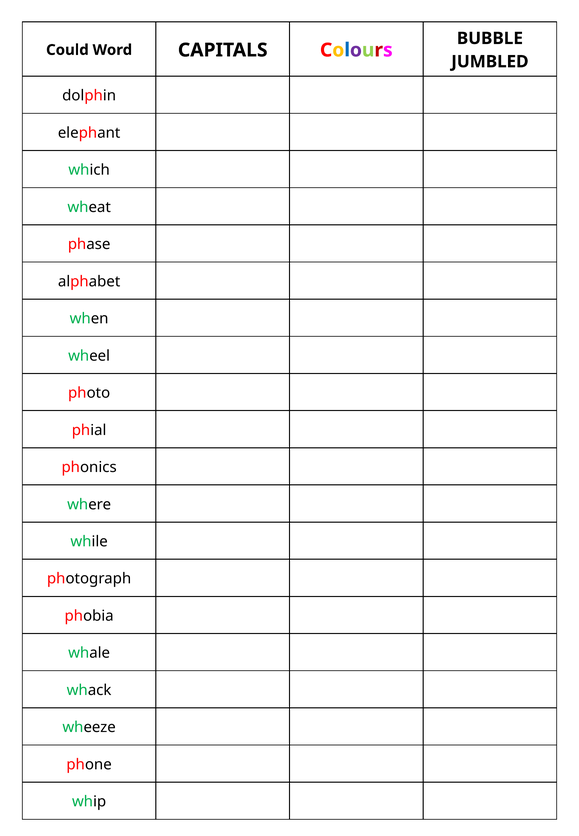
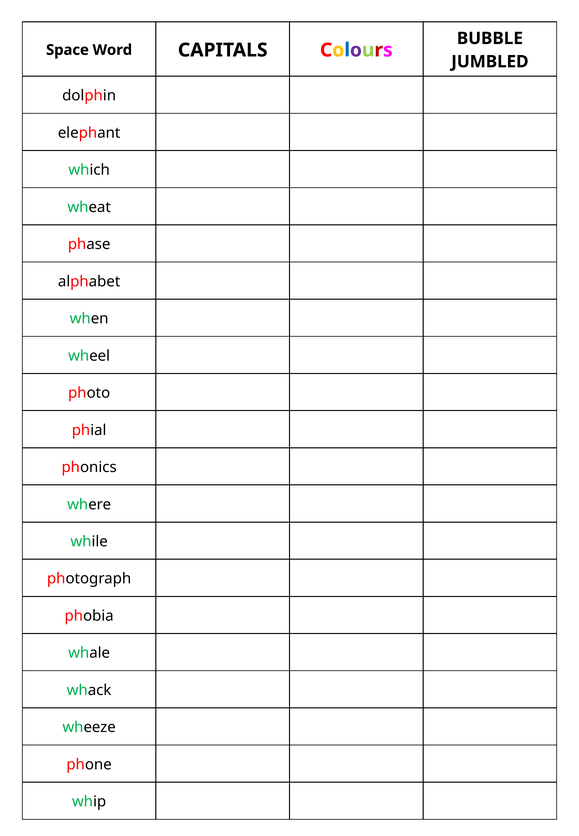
Could: Could -> Space (67, 50)
